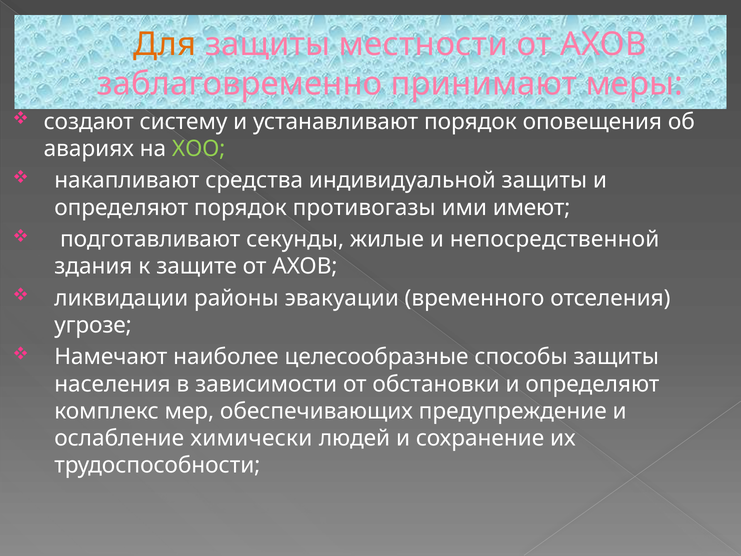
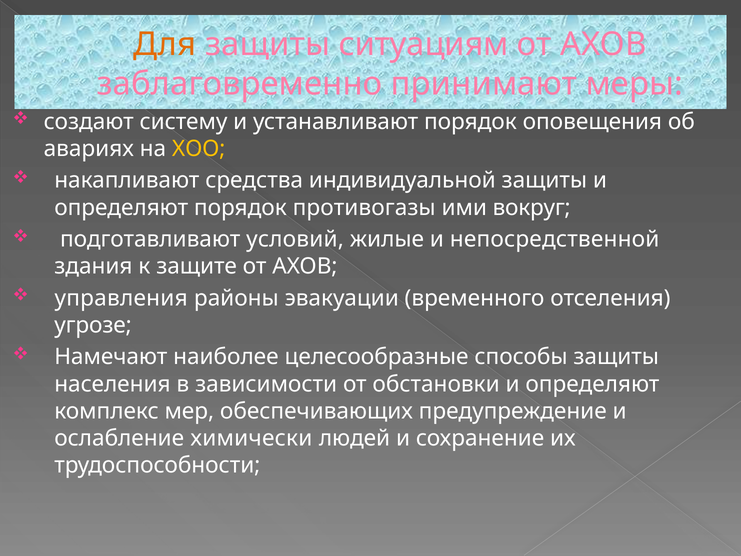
местности: местности -> ситуациям (424, 44)
ХОО colour: light green -> yellow (199, 149)
имеют: имеют -> вокруг (532, 208)
секунды: секунды -> условий (295, 239)
ликвидации: ликвидации -> управления (121, 298)
